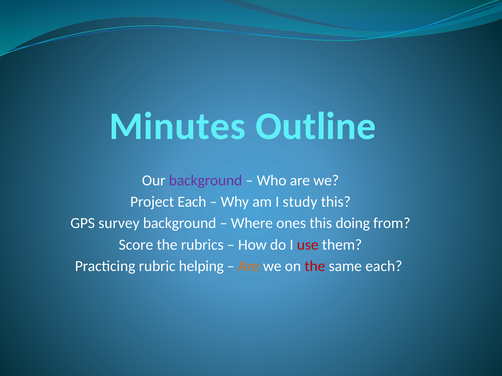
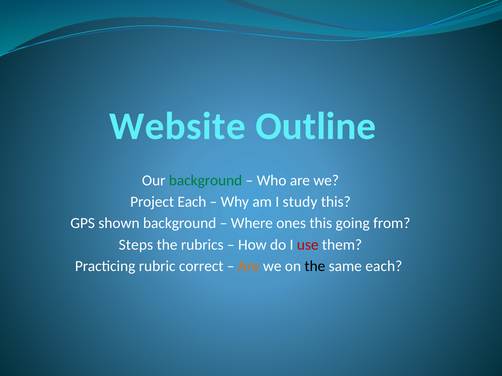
Minutes: Minutes -> Website (177, 126)
background colour: purple -> green (206, 181)
survey: survey -> shown (119, 224)
doing: doing -> going (353, 224)
Score: Score -> Steps (136, 245)
helping: helping -> correct (201, 266)
the colour: red -> black (315, 266)
